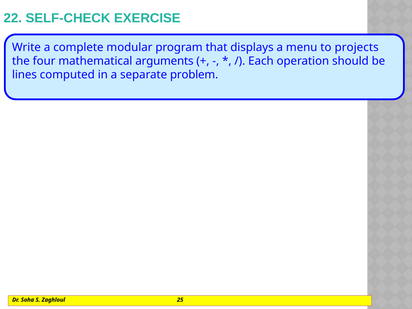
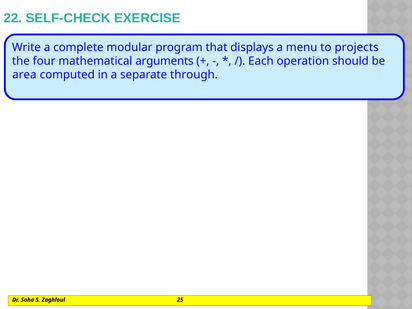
lines: lines -> area (24, 75)
problem: problem -> through (194, 75)
